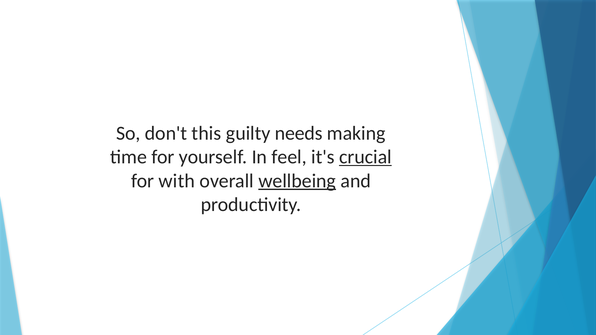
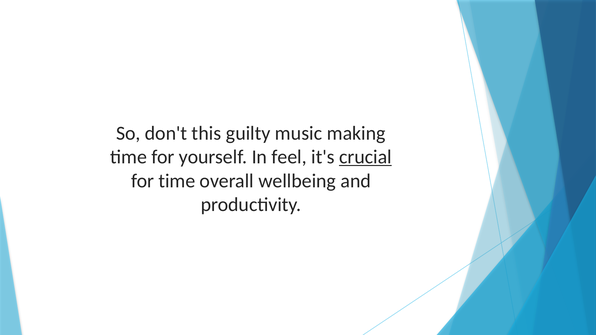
needs: needs -> music (299, 133)
for with: with -> time (177, 181)
wellbeing underline: present -> none (297, 181)
